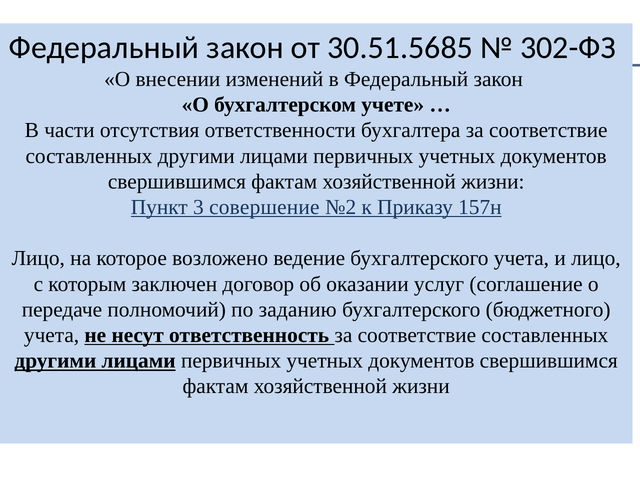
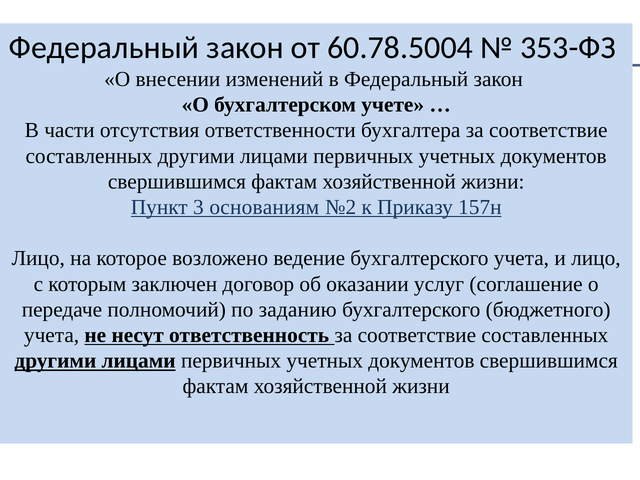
30.51.5685: 30.51.5685 -> 60.78.5004 (400, 48)
302-ФЗ: 302-ФЗ -> 353-ФЗ (568, 48)
совершение: совершение -> основаниям (264, 207)
